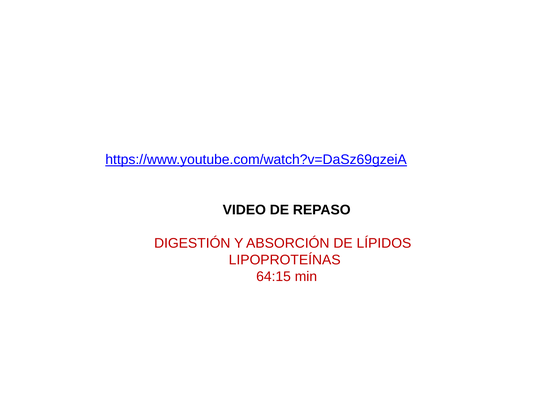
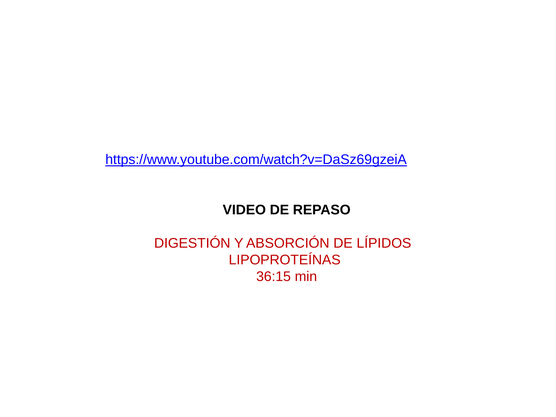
64:15: 64:15 -> 36:15 (274, 276)
